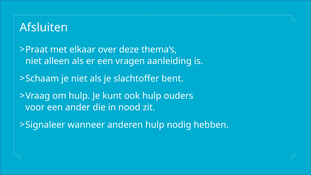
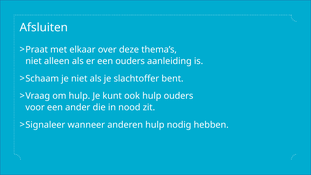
een vragen: vragen -> ouders (130, 61)
